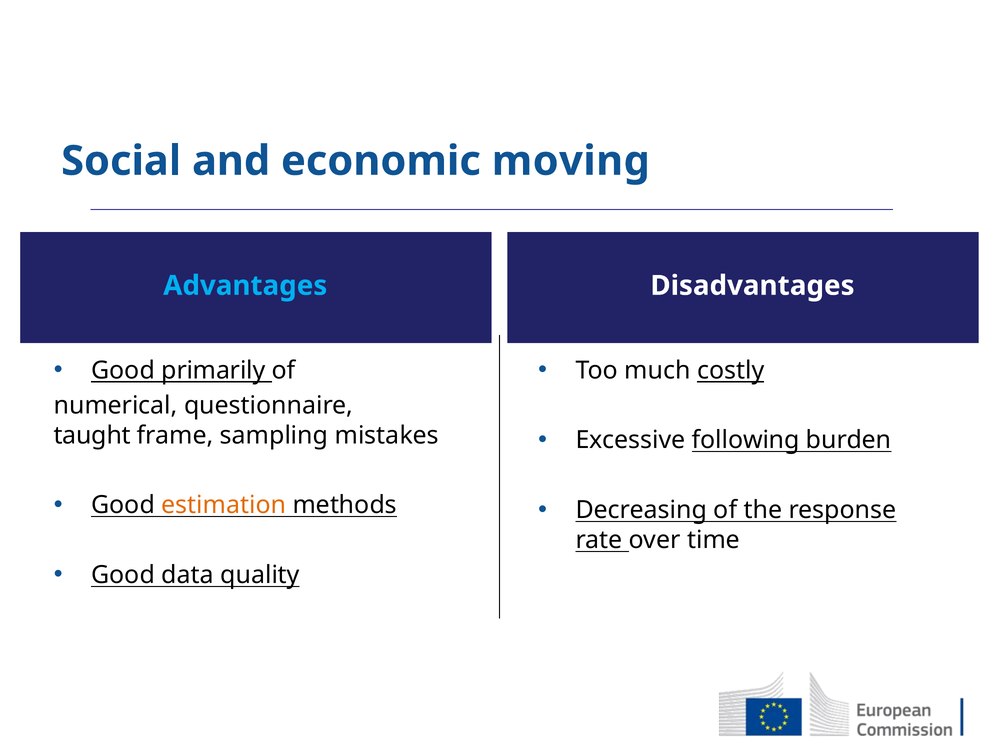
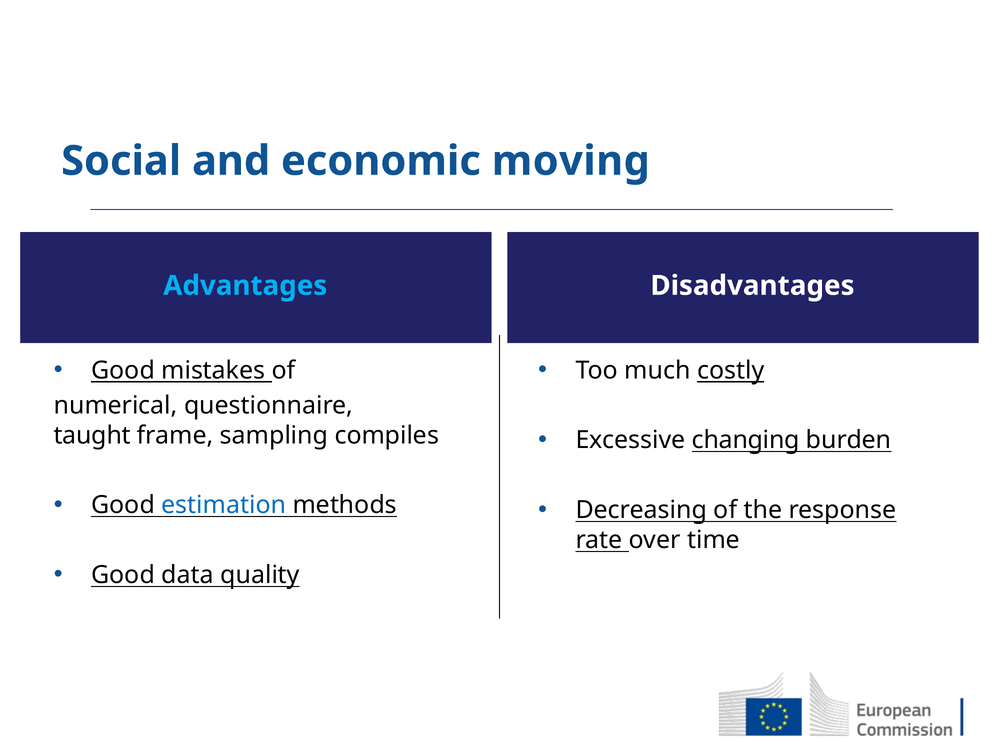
primarily: primarily -> mistakes (213, 370)
following: following -> changing (746, 440)
mistakes: mistakes -> compiles (387, 435)
estimation colour: orange -> blue (224, 505)
